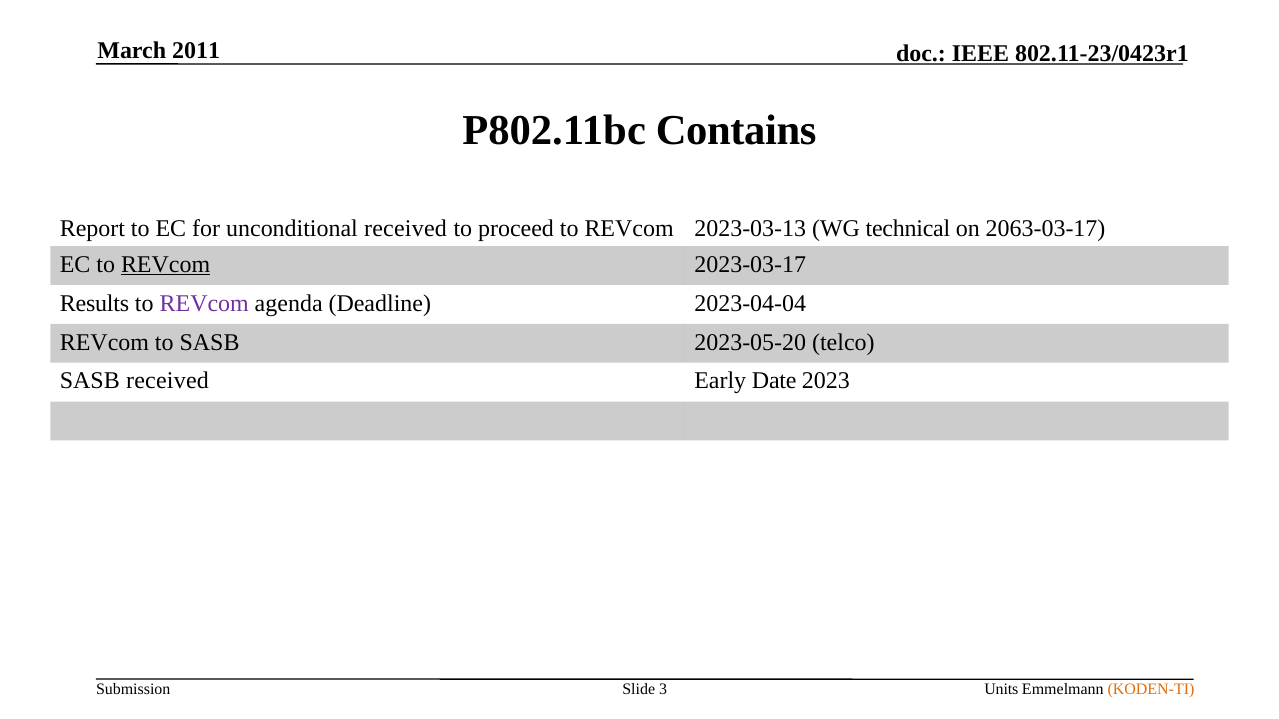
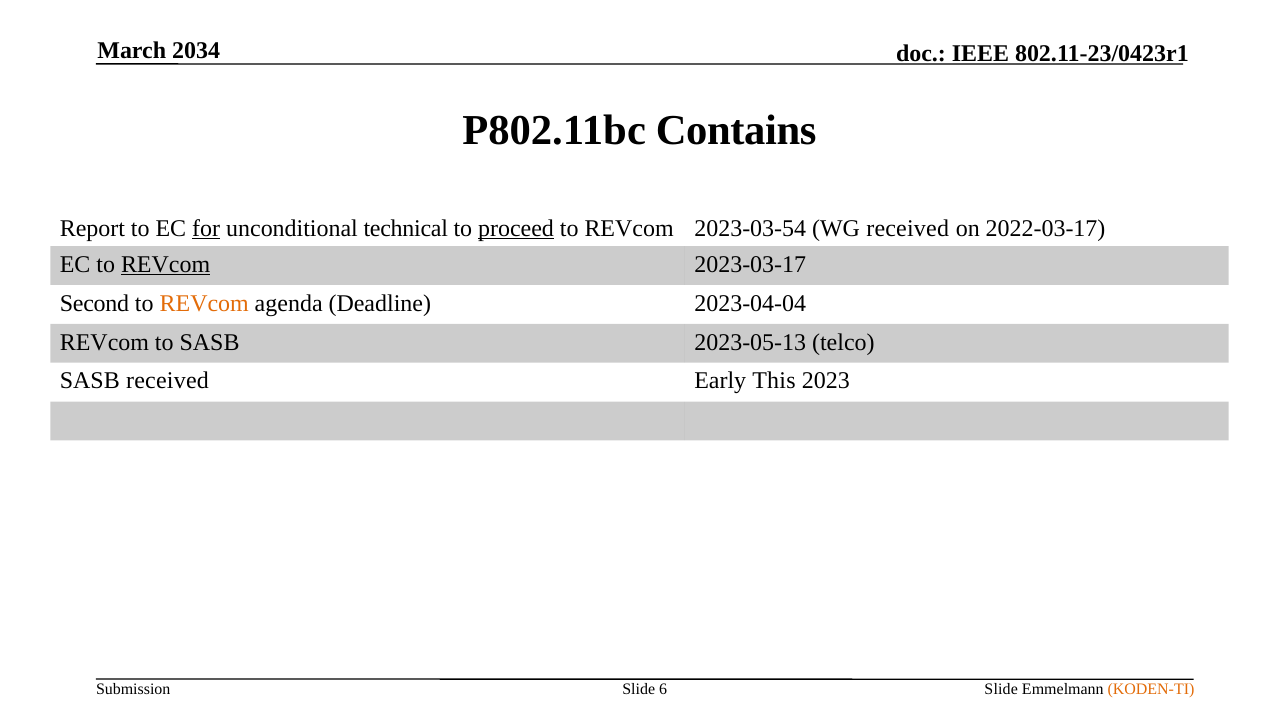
2011: 2011 -> 2034 (196, 51)
for underline: none -> present (206, 228)
unconditional received: received -> technical (406, 228)
proceed underline: none -> present (516, 228)
2023-03-13: 2023-03-13 -> 2023-03-54 (750, 228)
WG technical: technical -> received (908, 228)
2063-03-17: 2063-03-17 -> 2022-03-17 (1046, 228)
Results: Results -> Second (95, 303)
REVcom colour: purple -> orange (204, 303)
2023-05-20: 2023-05-20 -> 2023-05-13 (750, 342)
Date: Date -> This (774, 381)
3: 3 -> 6 (663, 690)
Units: Units -> Slide (1001, 690)
